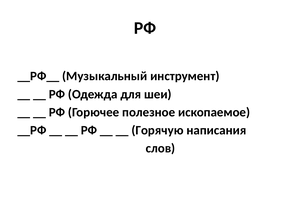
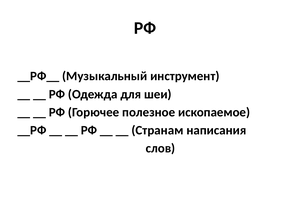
Горячую: Горячую -> Странам (157, 131)
